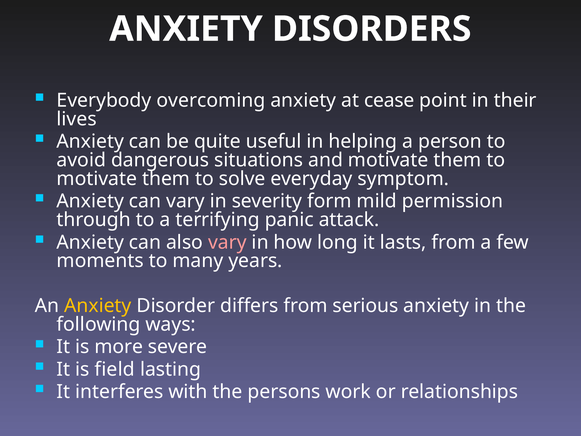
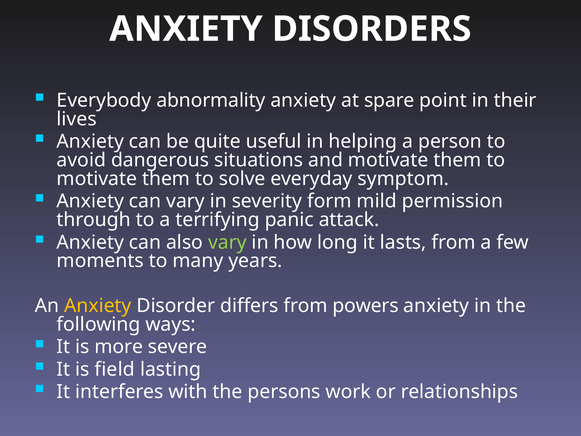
overcoming: overcoming -> abnormality (211, 100)
cease: cease -> spare (389, 100)
vary colour: pink -> light green (227, 242)
serious: serious -> powers (366, 306)
